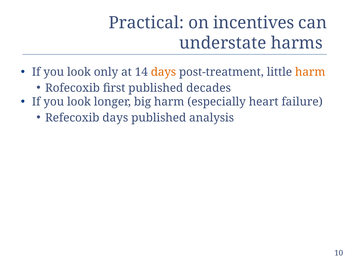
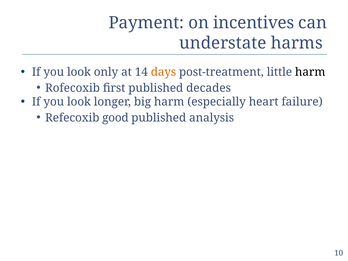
Practical: Practical -> Payment (146, 23)
harm colour: orange -> black (310, 72)
Refecoxib days: days -> good (115, 118)
